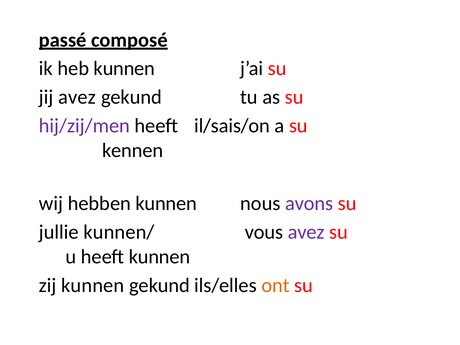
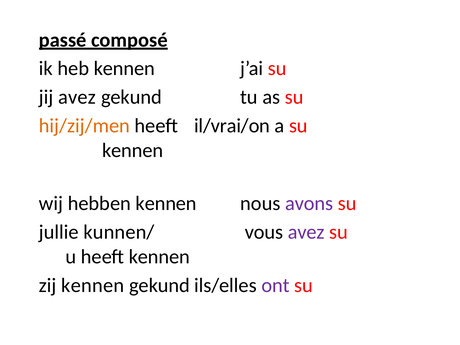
heb kunnen: kunnen -> kennen (124, 69)
hij/zij/men colour: purple -> orange (84, 126)
il/sais/on: il/sais/on -> il/vrai/on (232, 126)
hebben kunnen: kunnen -> kennen (166, 204)
heeft kunnen: kunnen -> kennen (159, 257)
zij kunnen: kunnen -> kennen (93, 285)
ont colour: orange -> purple (276, 285)
